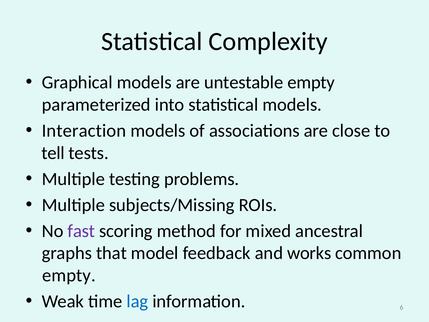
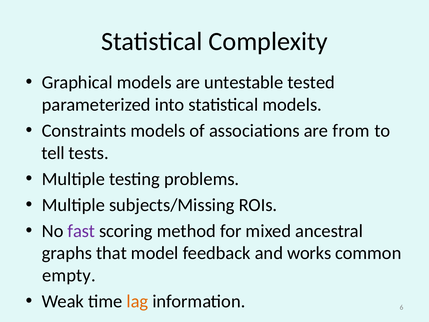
untestable empty: empty -> tested (311, 82)
Interaction: Interaction -> Constraints (84, 131)
close: close -> from (351, 131)
lag colour: blue -> orange (137, 301)
